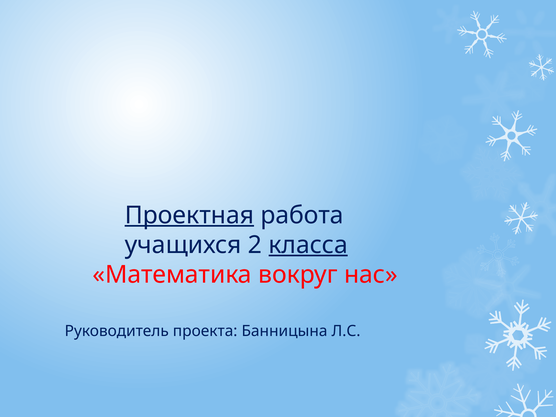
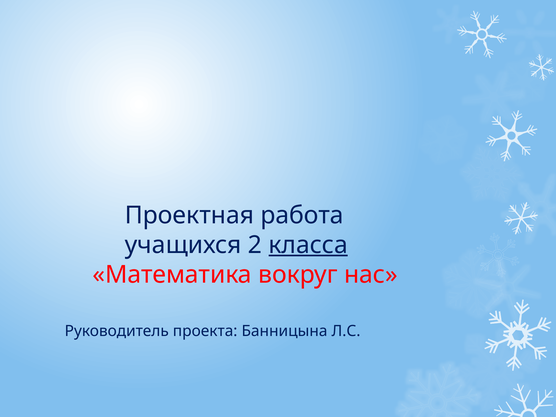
Проектная underline: present -> none (189, 215)
